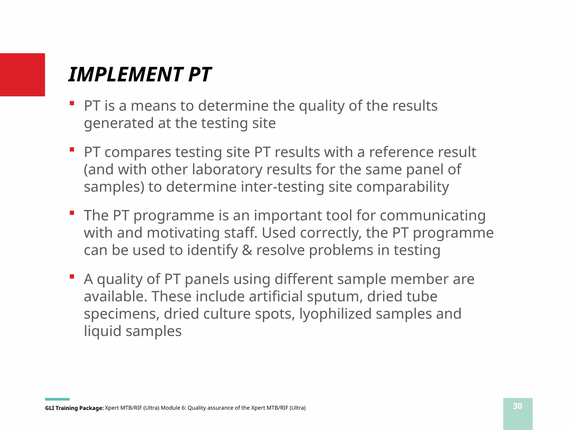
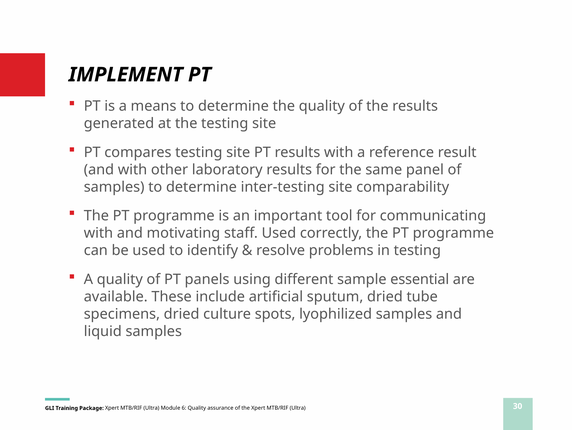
member: member -> essential (420, 280)
